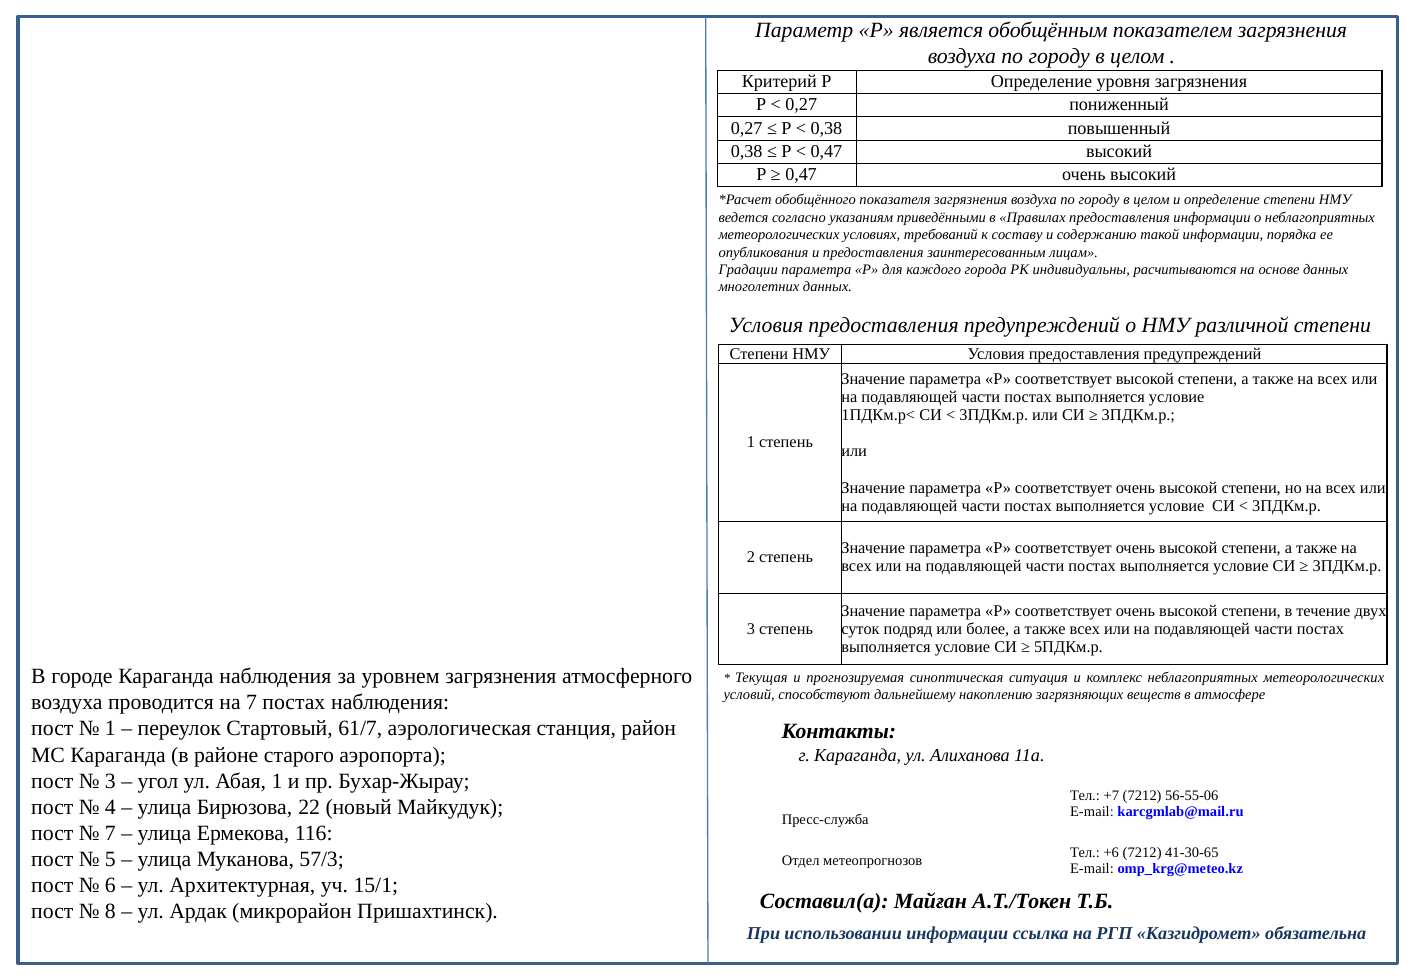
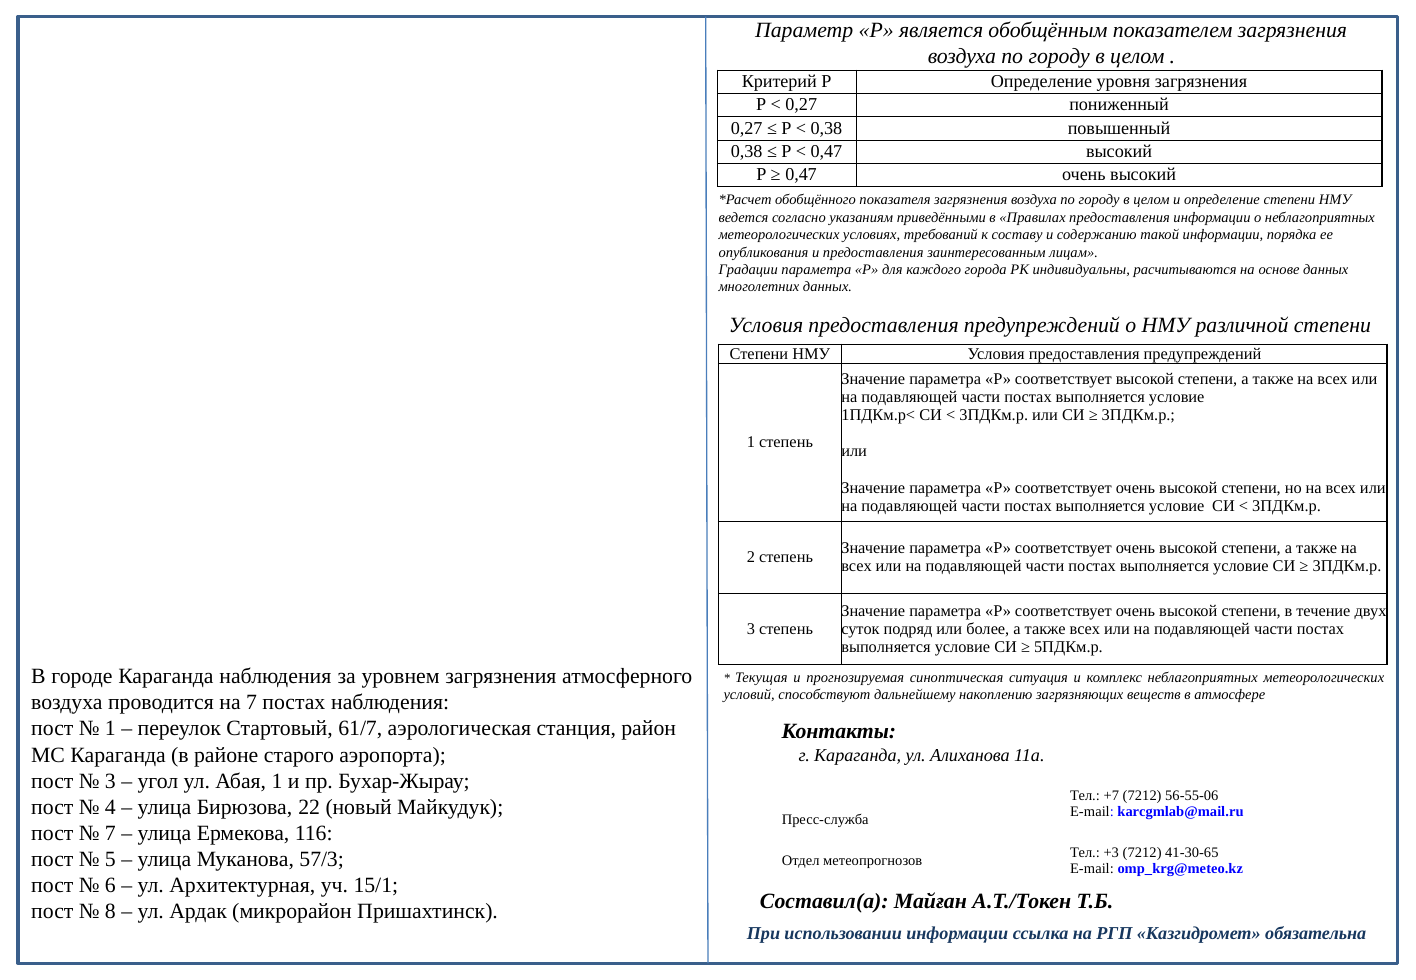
+6: +6 -> +3 (1111, 853)
